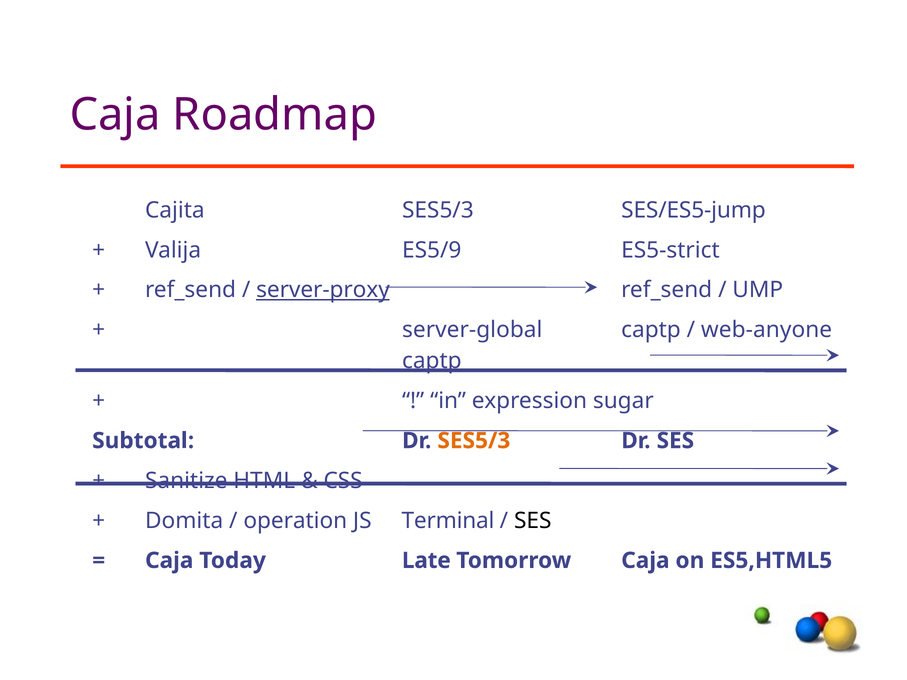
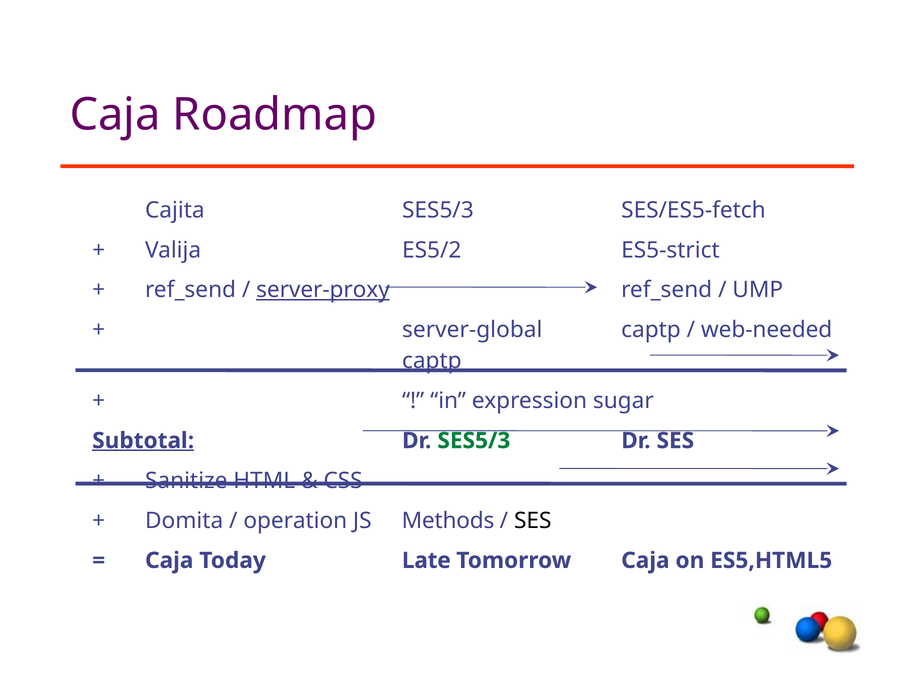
SES/ES5-jump: SES/ES5-jump -> SES/ES5-fetch (693, 210)
ES5/9: ES5/9 -> ES5/2 (432, 250)
web-anyone: web-anyone -> web-needed (767, 330)
Subtotal underline: none -> present (143, 441)
SES5/3 colour: orange -> green (474, 441)
Terminal: Terminal -> Methods (448, 521)
